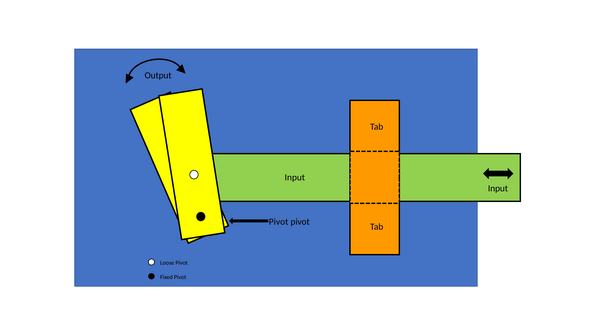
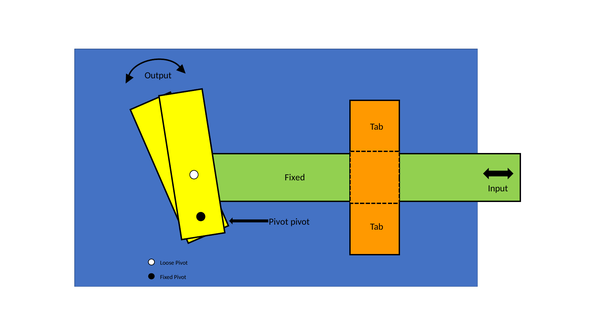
Input: Input -> Fixed (295, 177)
